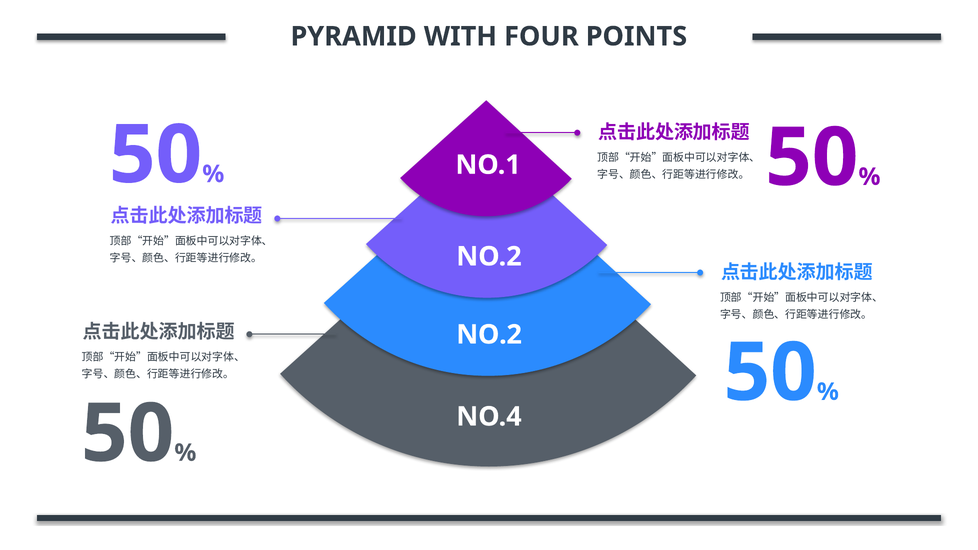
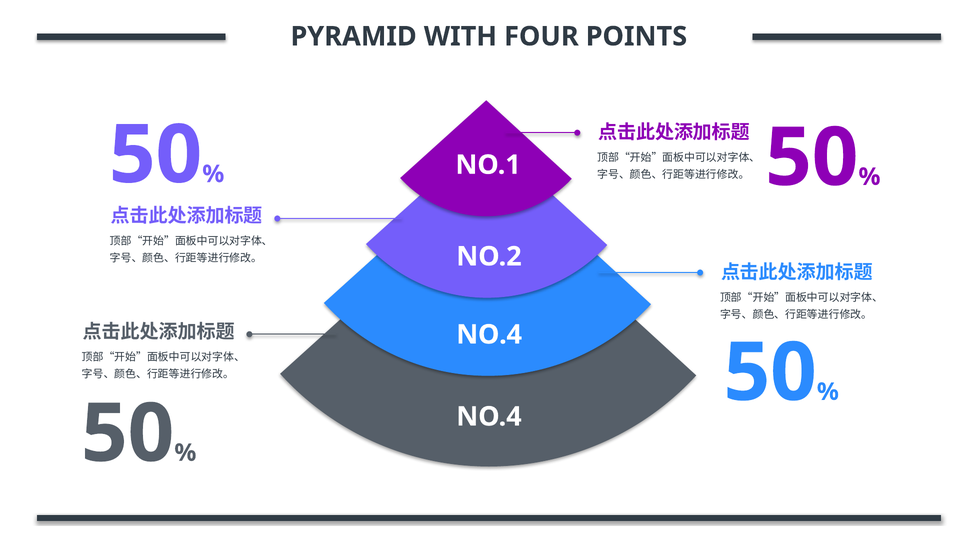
NO.2: NO.2 -> NO.4 (489, 335)
